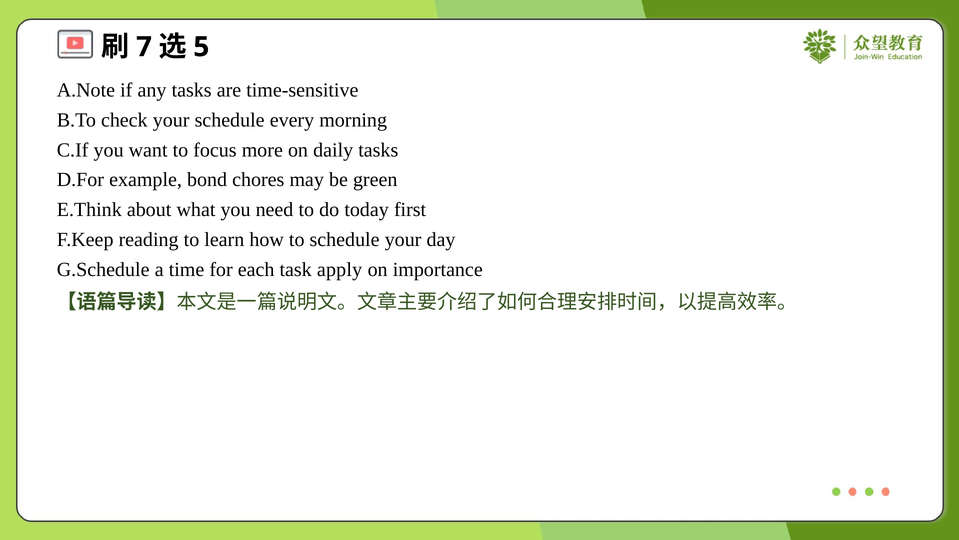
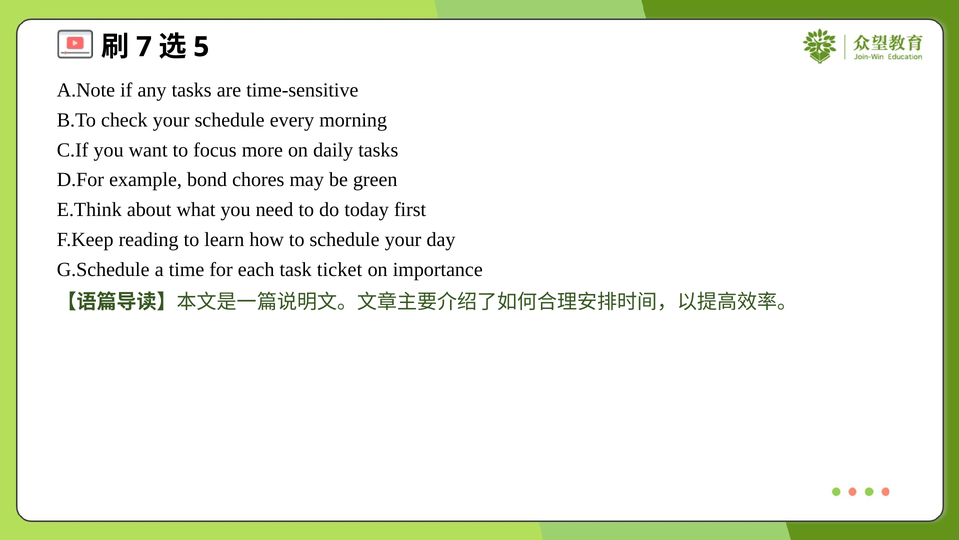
apply: apply -> ticket (340, 270)
